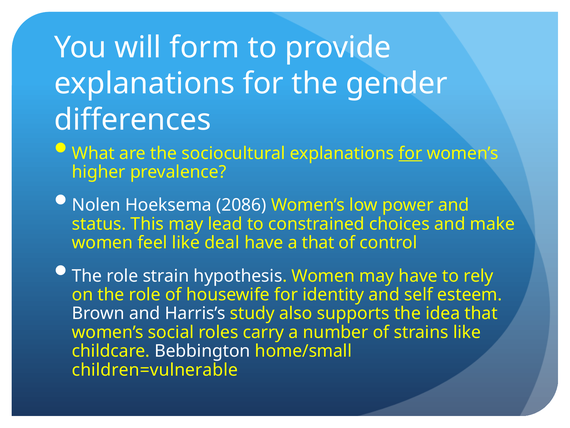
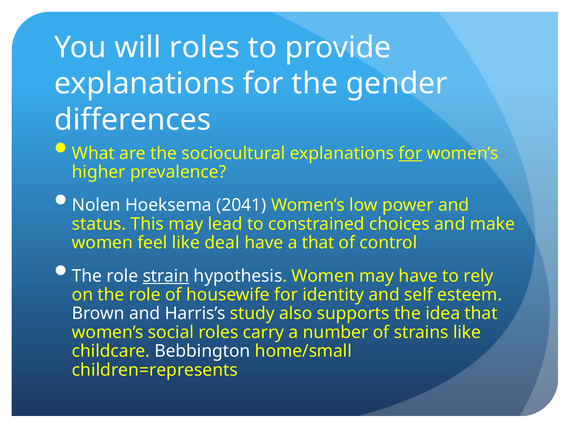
will form: form -> roles (205, 48)
2086: 2086 -> 2041 (241, 205)
strain underline: none -> present (166, 276)
children=vulnerable: children=vulnerable -> children=represents (155, 370)
